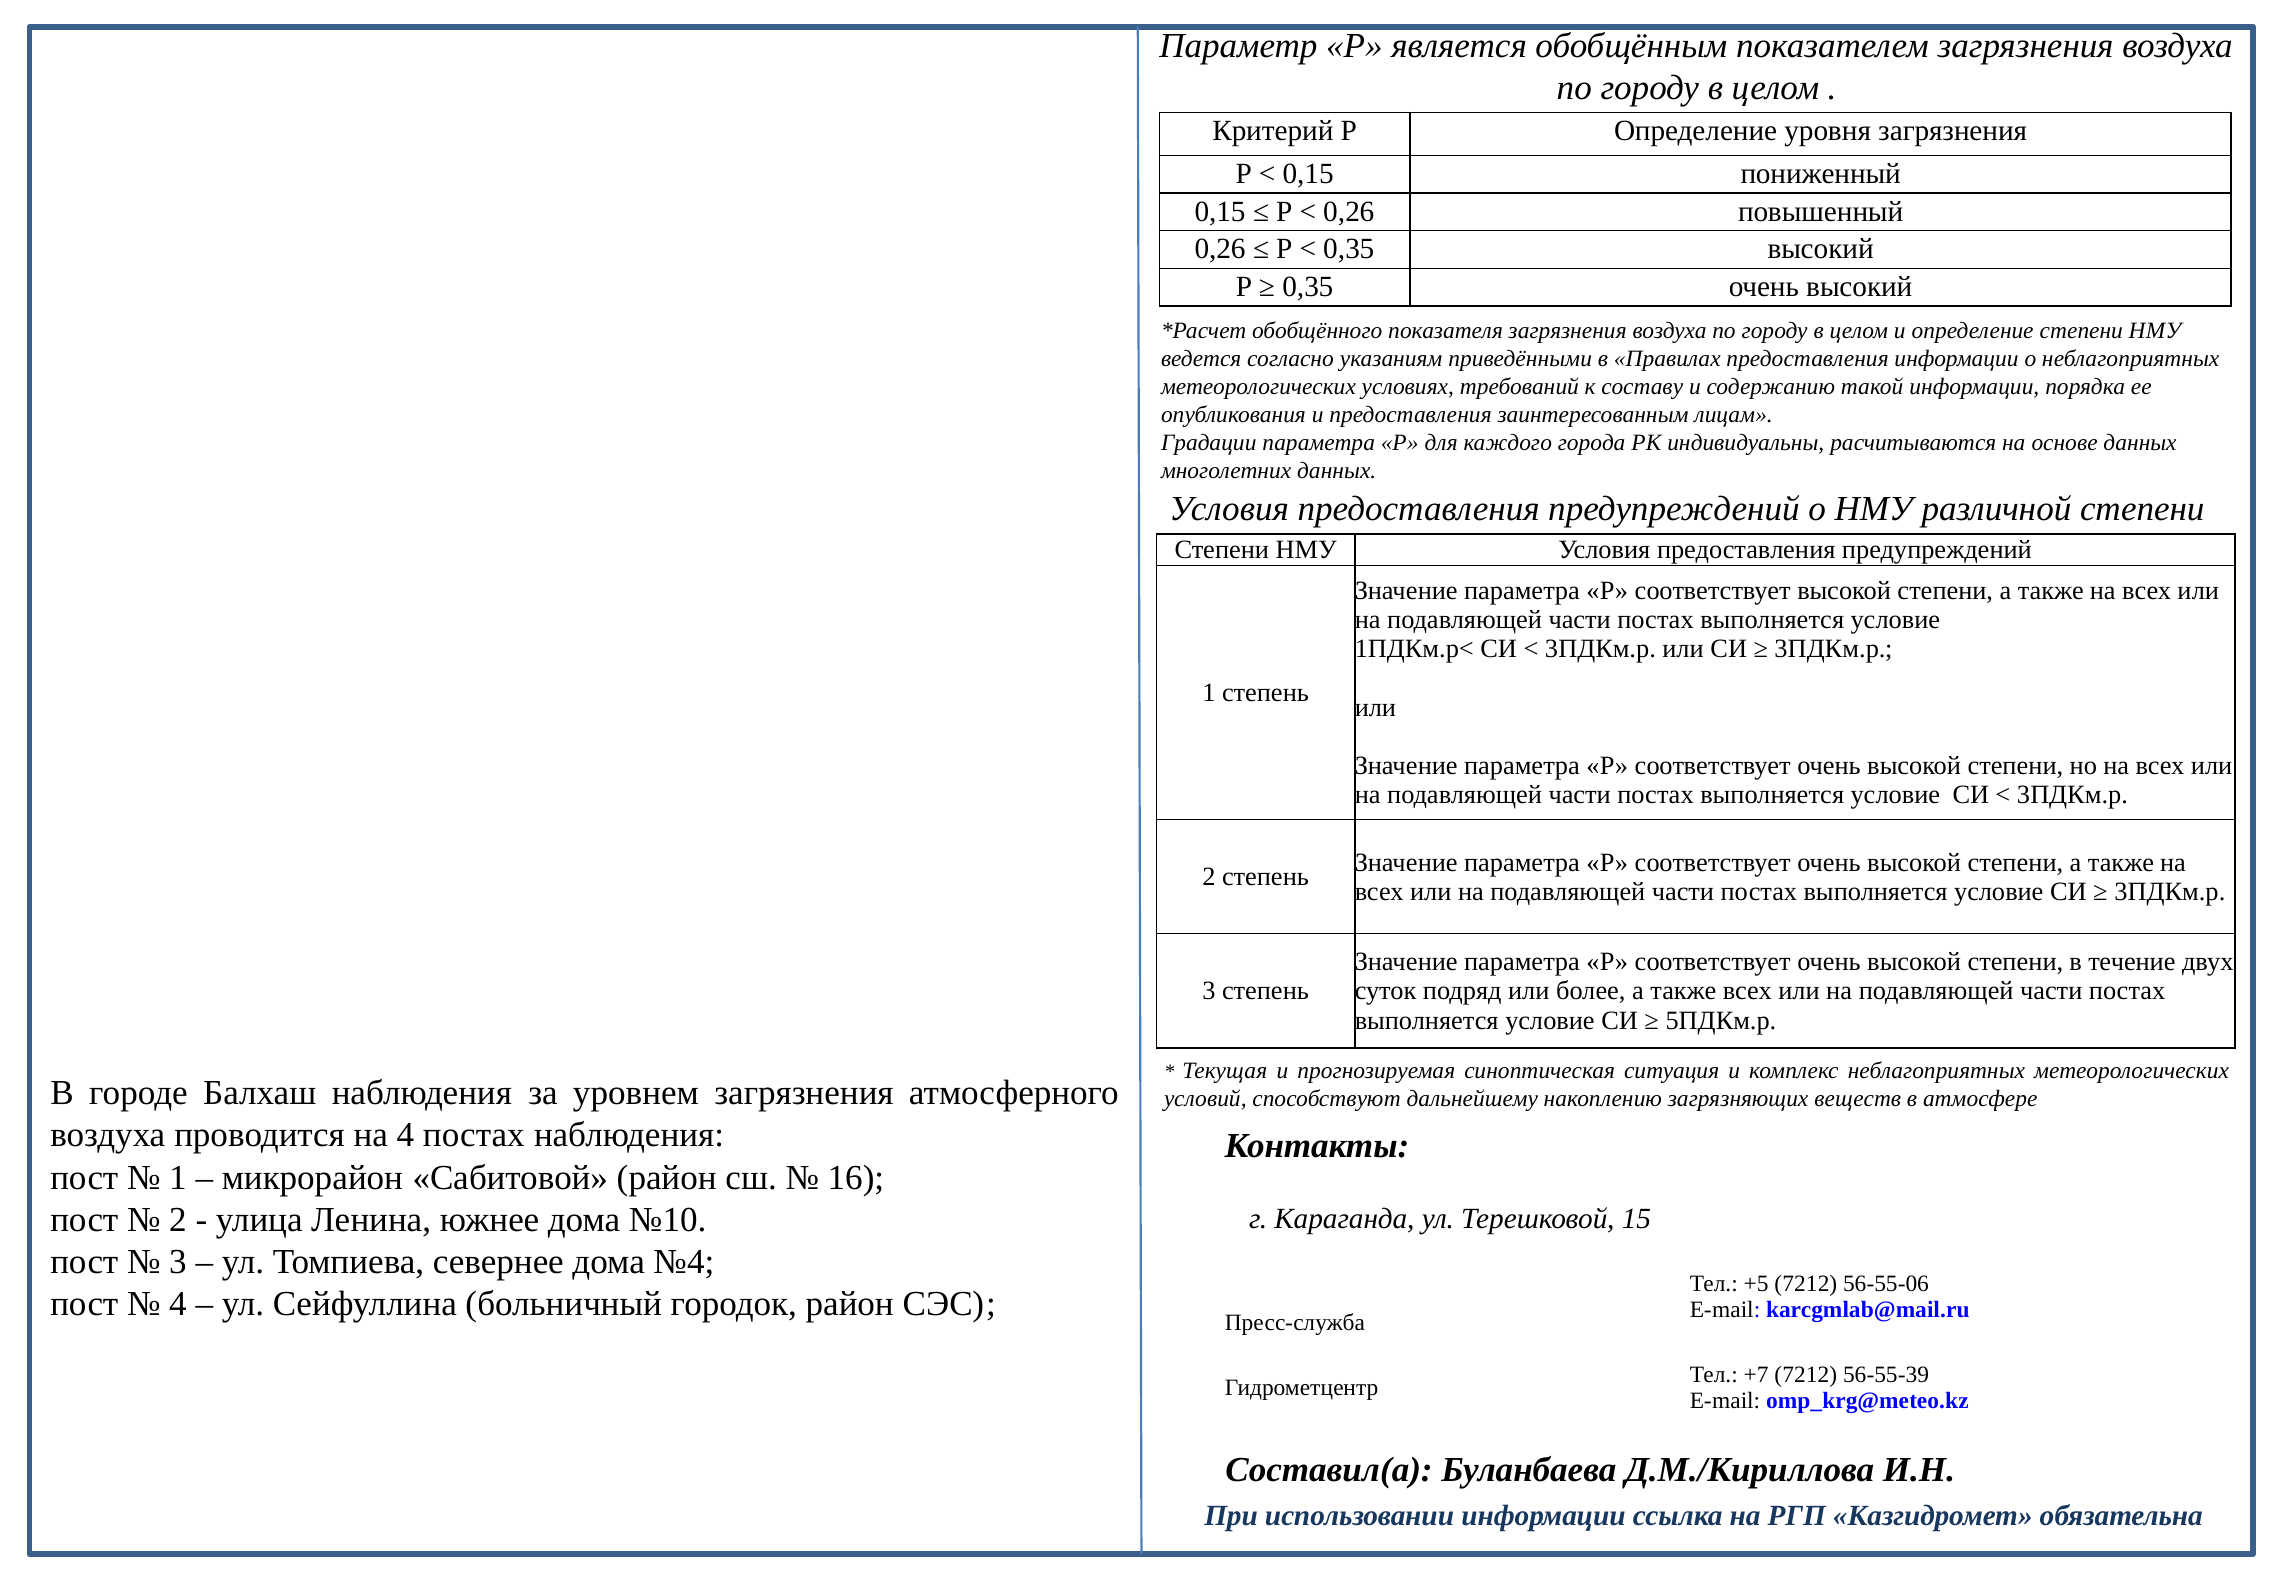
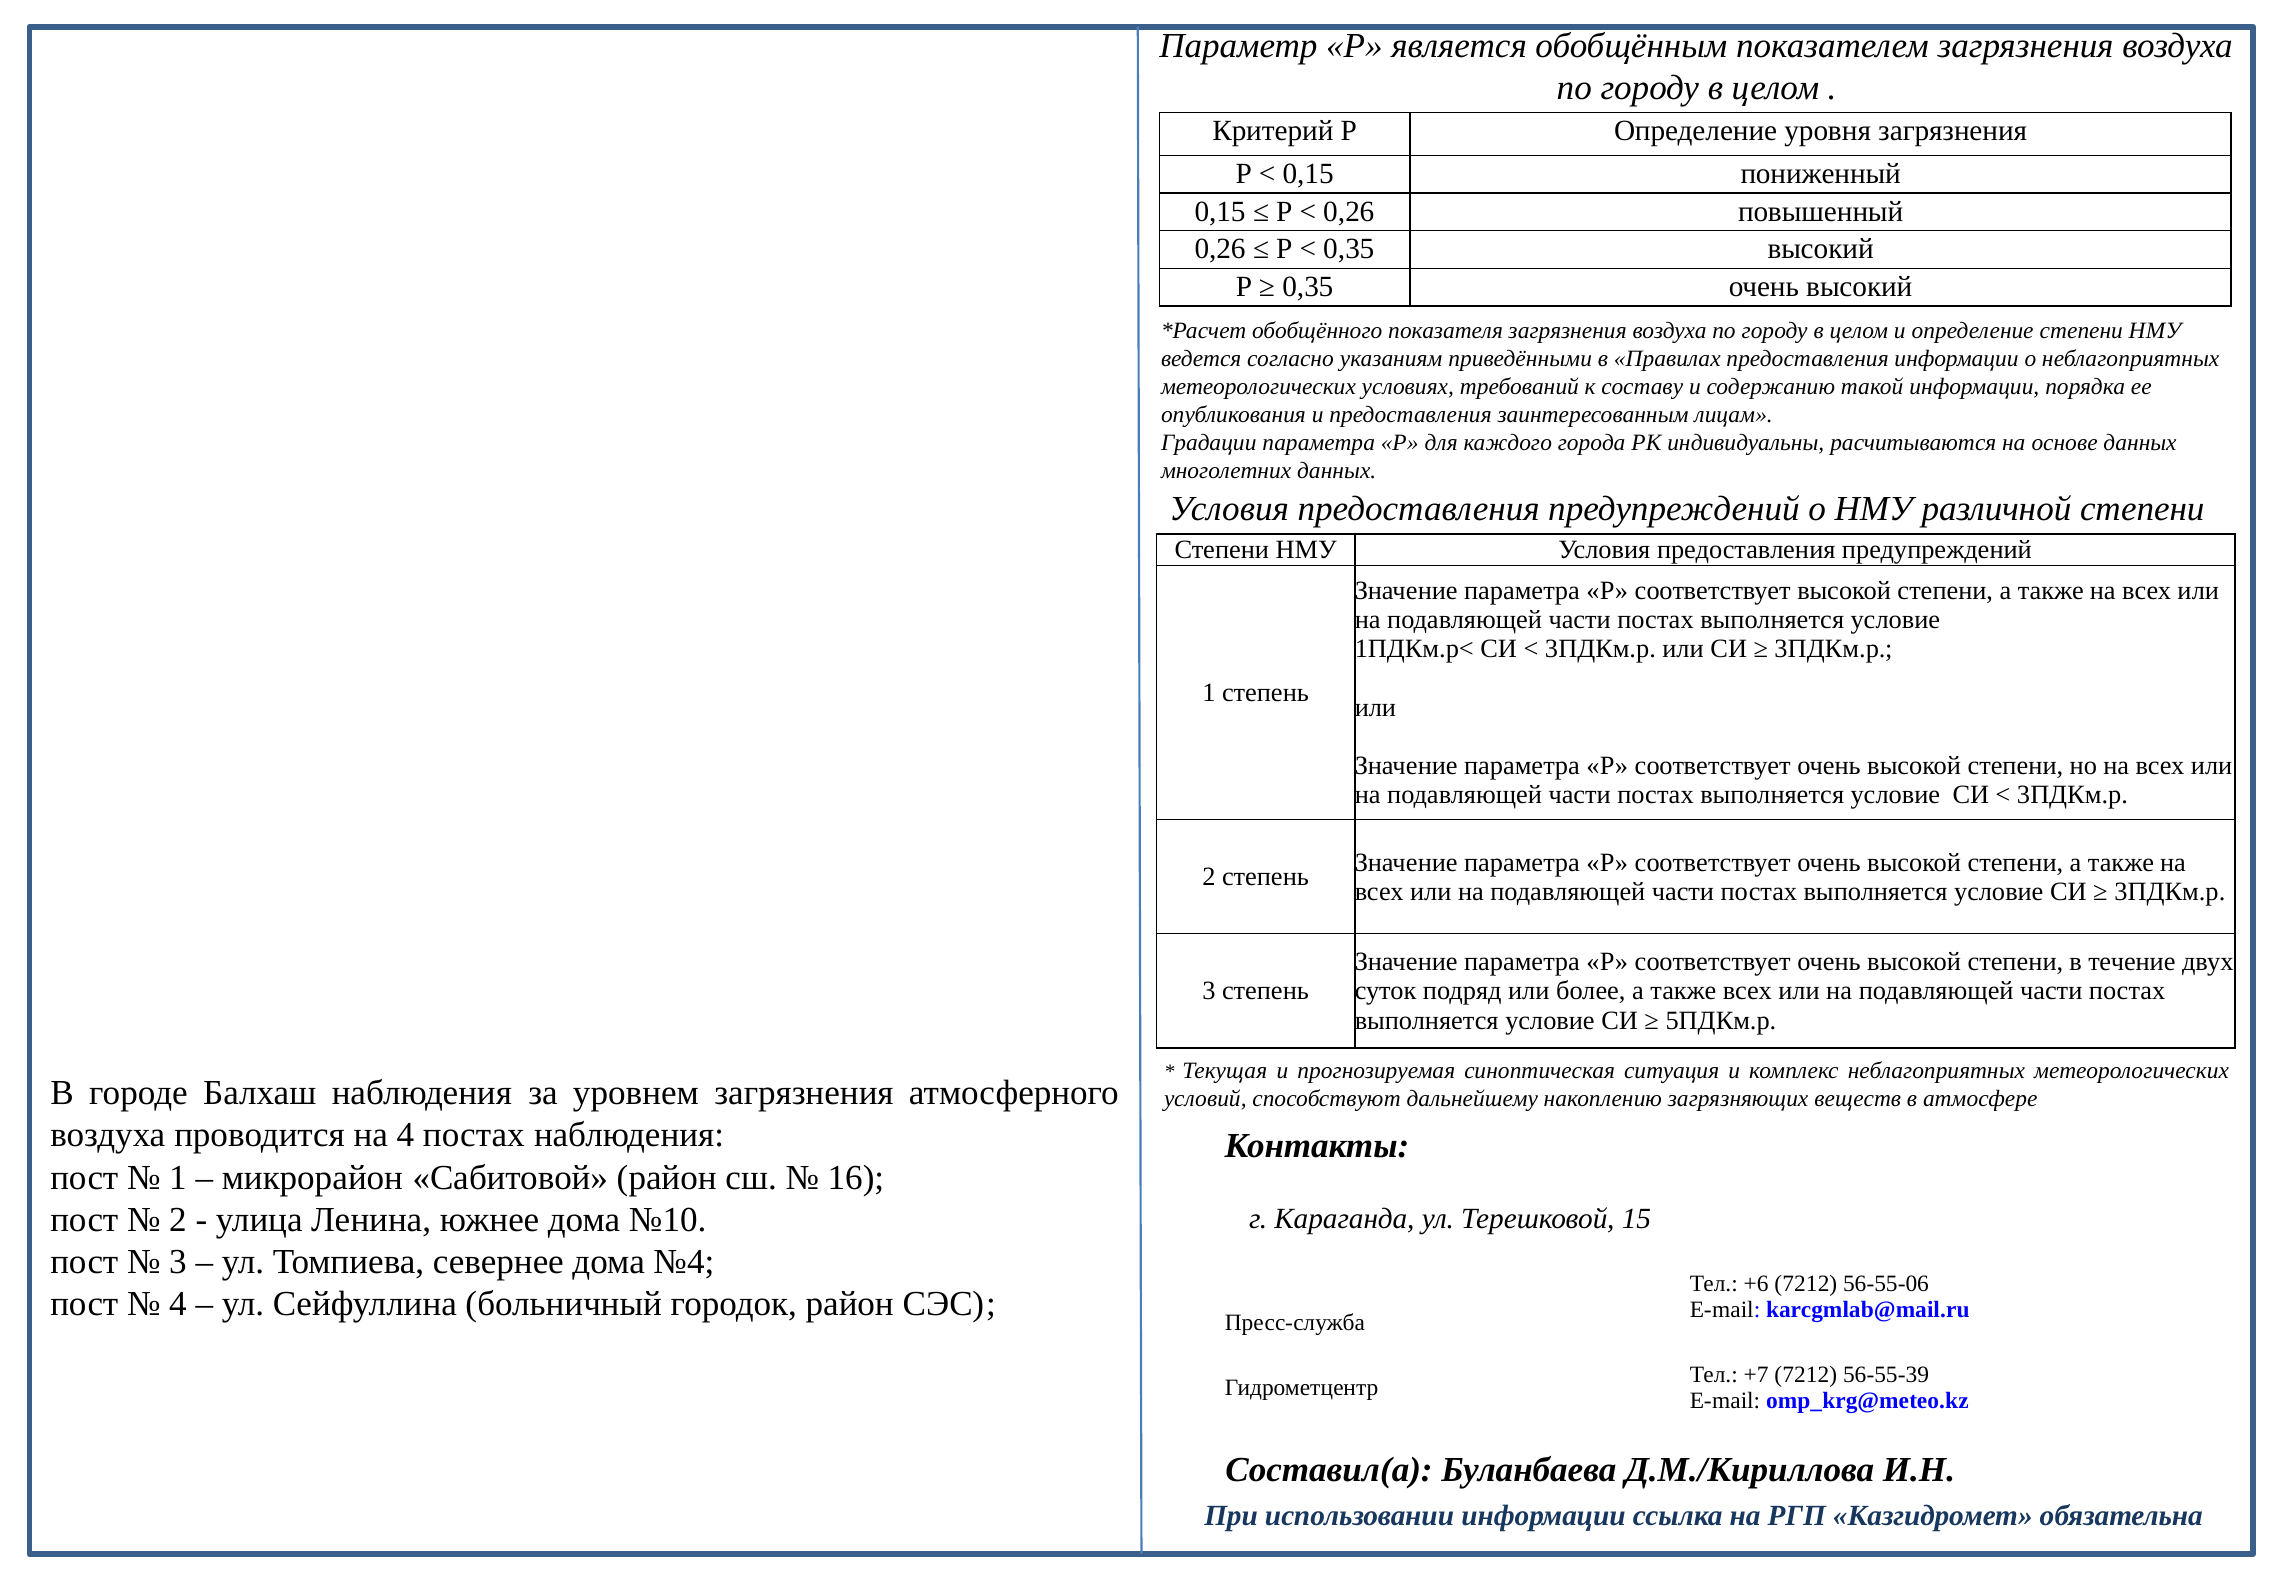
+5: +5 -> +6 (1756, 1283)
